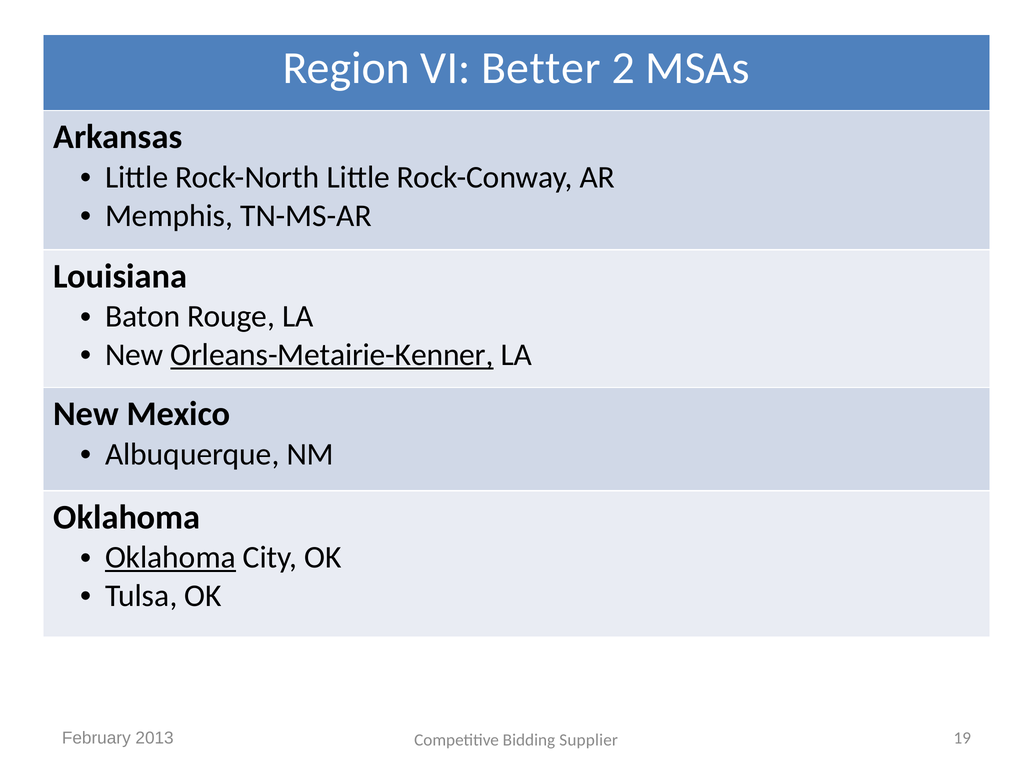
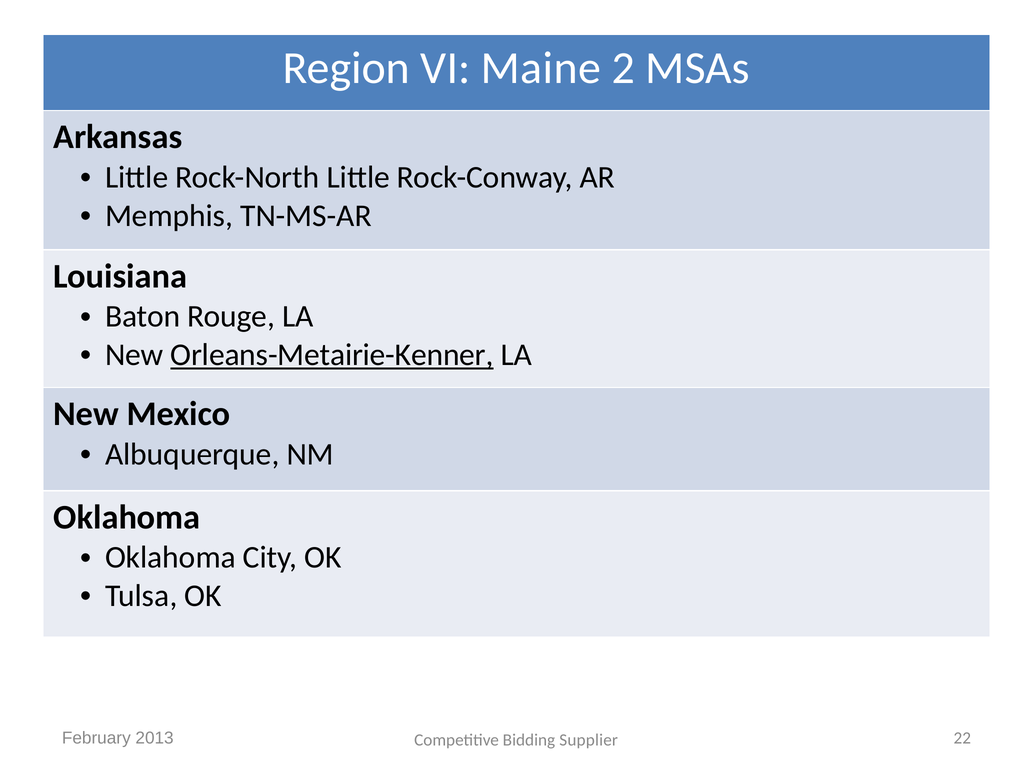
Better: Better -> Maine (541, 68)
Oklahoma underline: present -> none (170, 557)
19: 19 -> 22 (962, 738)
